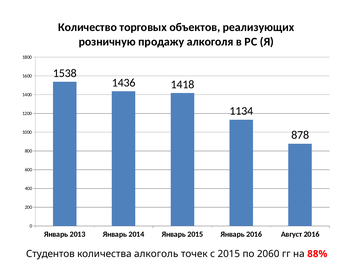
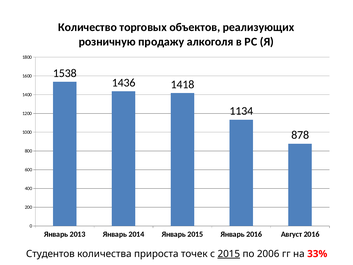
алкоголь: алкоголь -> прироста (156, 254)
2015 underline: none -> present (229, 254)
2060: 2060 -> 2006 (268, 254)
88%: 88% -> 33% (317, 254)
